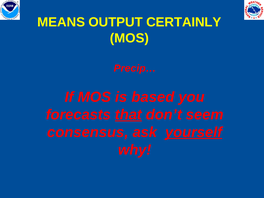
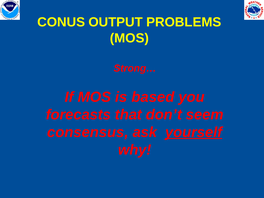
MEANS: MEANS -> CONUS (61, 22)
CERTAINLY: CERTAINLY -> PROBLEMS (184, 22)
Precip…: Precip… -> Strong… (135, 68)
that underline: present -> none (128, 115)
